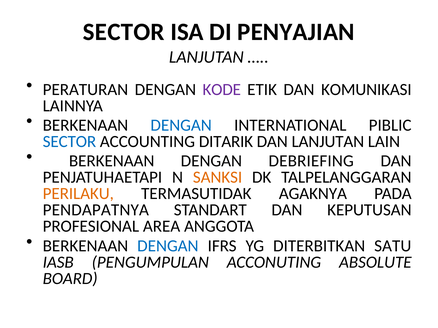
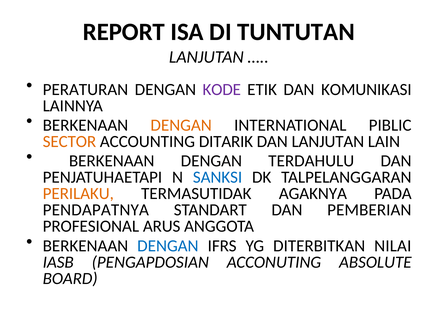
SECTOR: SECTOR -> REPORT (124, 32)
PENYAJIAN: PENYAJIAN -> TUNTUTAN (296, 32)
DENGAN colour: blue -> orange (181, 125)
SECTOR colour: blue -> orange (69, 142)
DEBRIEFING: DEBRIEFING -> TERDAHULU (311, 161)
SANKSI colour: orange -> blue (218, 178)
KEPUTUSAN: KEPUTUSAN -> PEMBERIAN (369, 210)
AREA: AREA -> ARUS (162, 227)
SATU: SATU -> NILAI (393, 246)
PENGUMPULAN: PENGUMPULAN -> PENGAPDOSIAN (150, 263)
